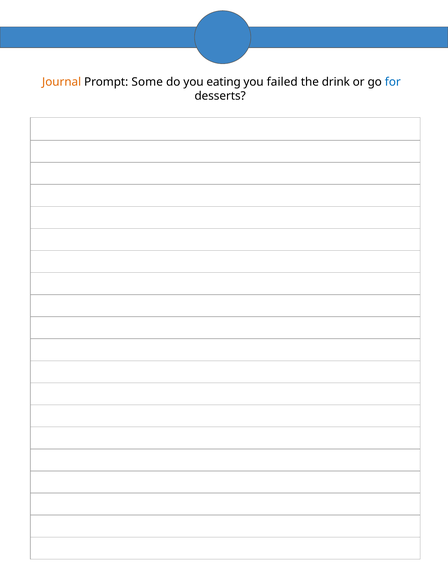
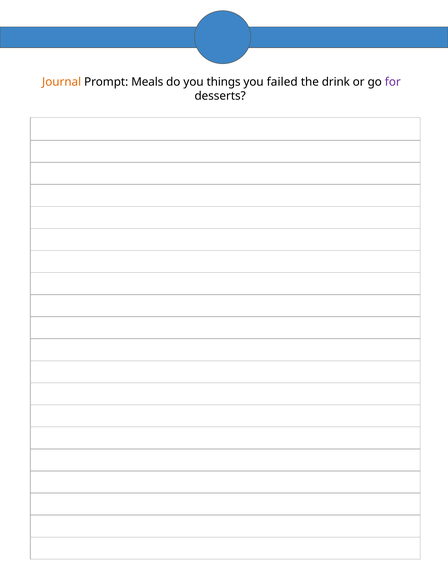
Some: Some -> Meals (147, 82)
eating: eating -> things (224, 82)
for colour: blue -> purple (393, 82)
